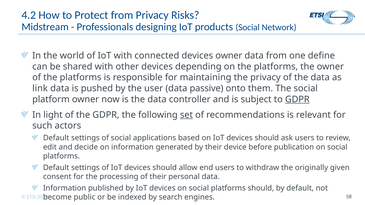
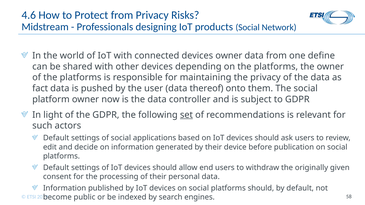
4.2: 4.2 -> 4.6 (29, 15)
link: link -> fact (40, 89)
passive: passive -> thereof (207, 89)
GDPR underline: present -> none (297, 99)
